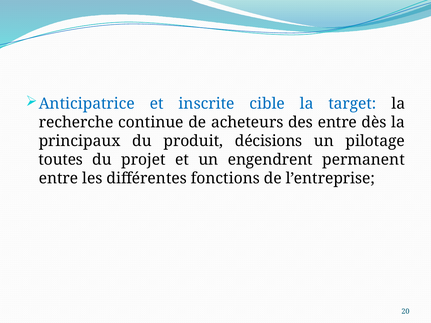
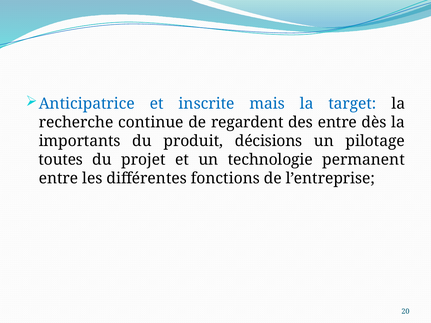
cible: cible -> mais (267, 104)
acheteurs: acheteurs -> regardent (247, 122)
principaux: principaux -> importants (80, 141)
engendrent: engendrent -> technologie (270, 160)
